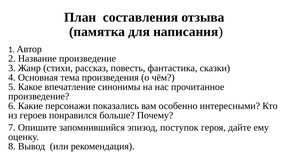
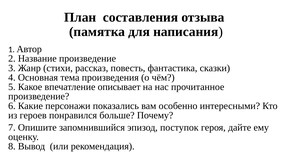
синонимы: синонимы -> описывает (119, 87)
